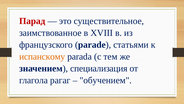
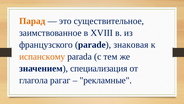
Парад colour: red -> orange (32, 21)
статьями: статьями -> знаковая (131, 44)
обучением: обучением -> рекламные (106, 80)
